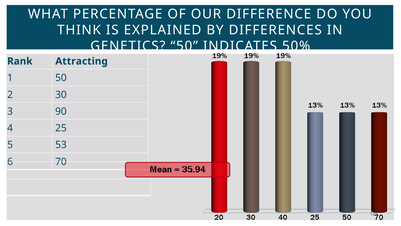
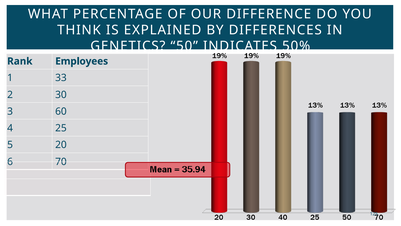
Attracting: Attracting -> Employees (82, 61)
1 50: 50 -> 33 (61, 78)
90: 90 -> 60 (61, 111)
53: 53 -> 20 (61, 145)
